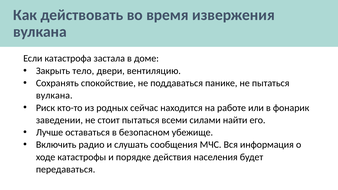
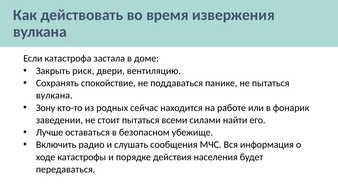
тело: тело -> риск (83, 71)
Риск: Риск -> Зону (46, 108)
